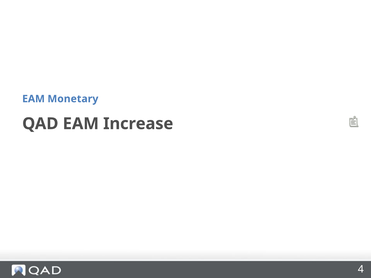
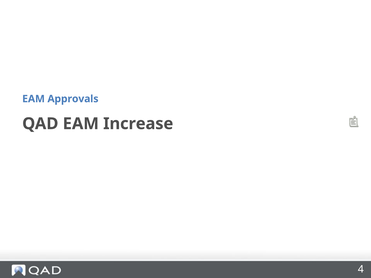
Monetary: Monetary -> Approvals (73, 99)
